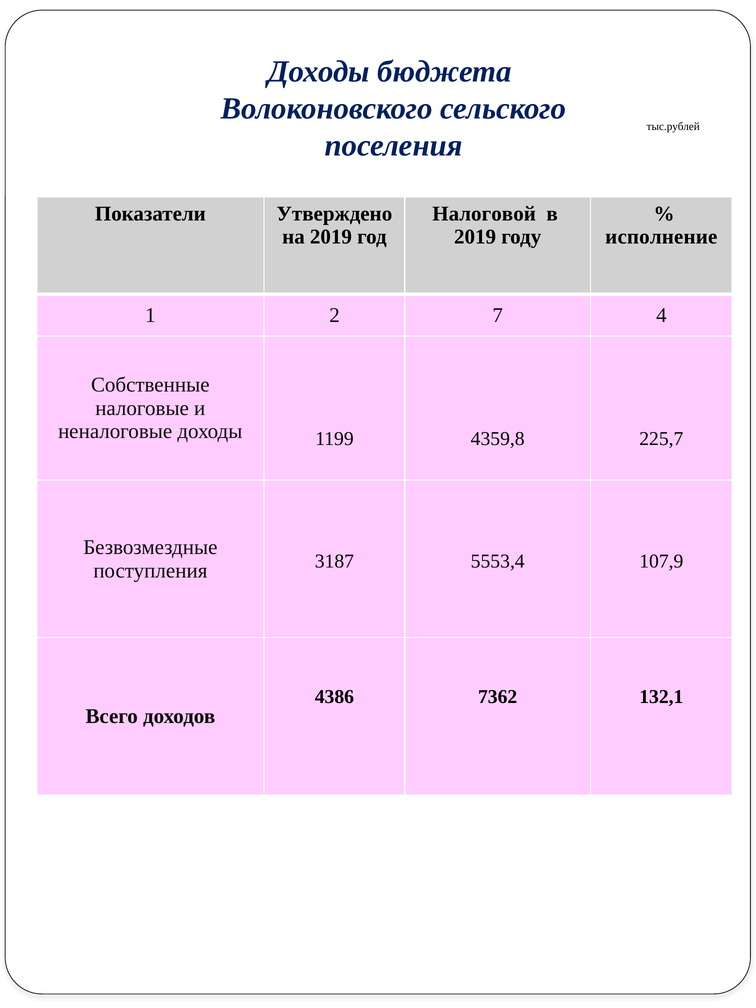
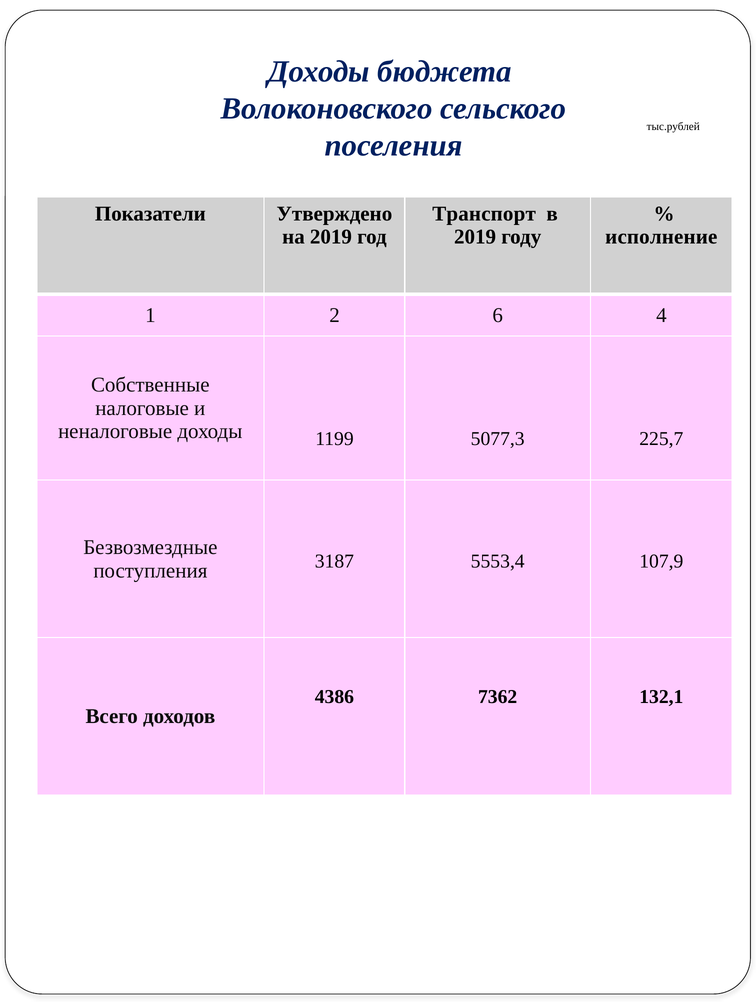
Налоговой: Налоговой -> Транспорт (484, 214)
7: 7 -> 6 (498, 315)
4359,8: 4359,8 -> 5077,3 (498, 439)
